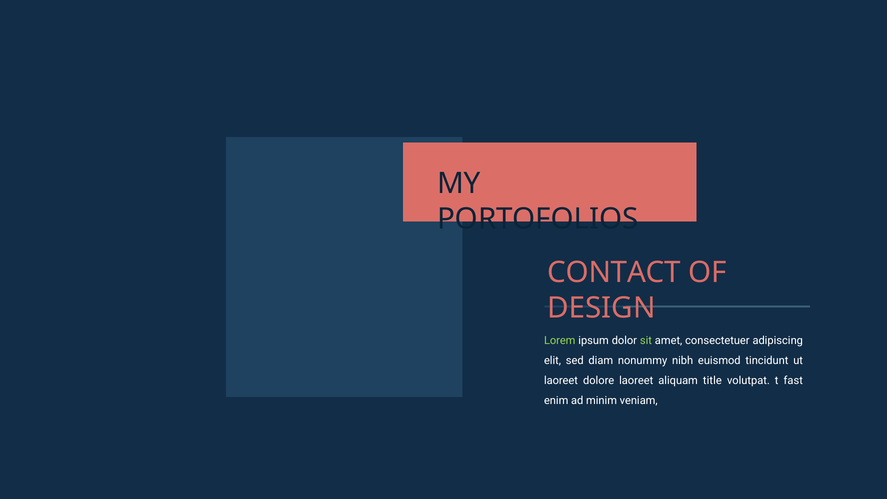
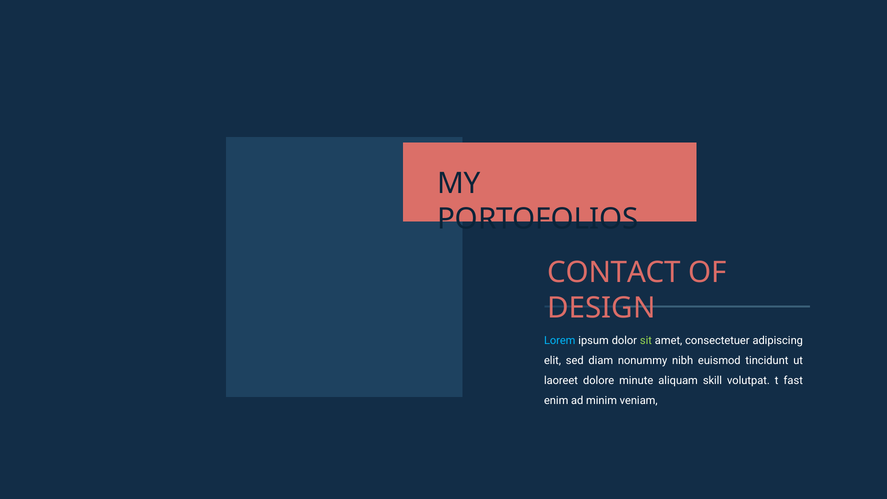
Lorem colour: light green -> light blue (560, 341)
dolore laoreet: laoreet -> minute (636, 381)
title: title -> skill (712, 381)
